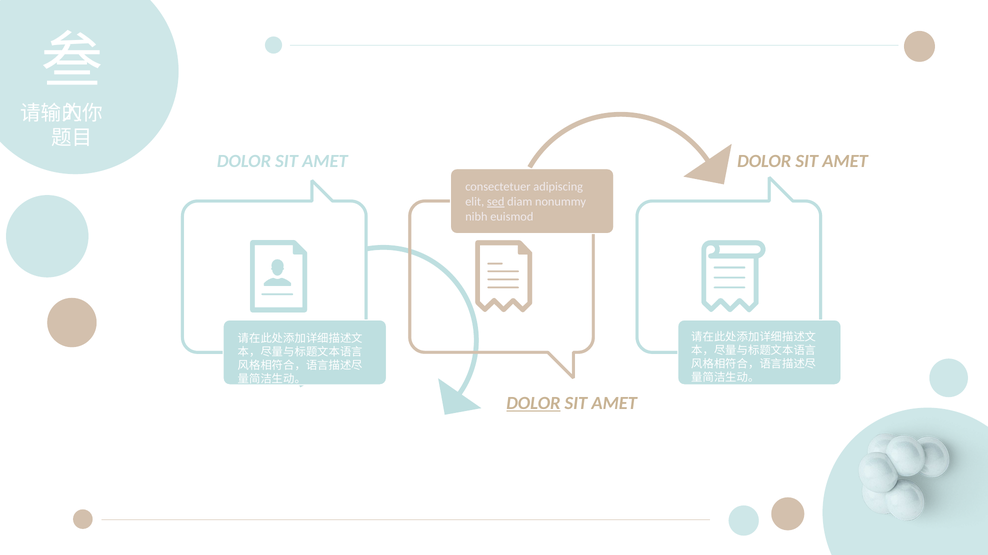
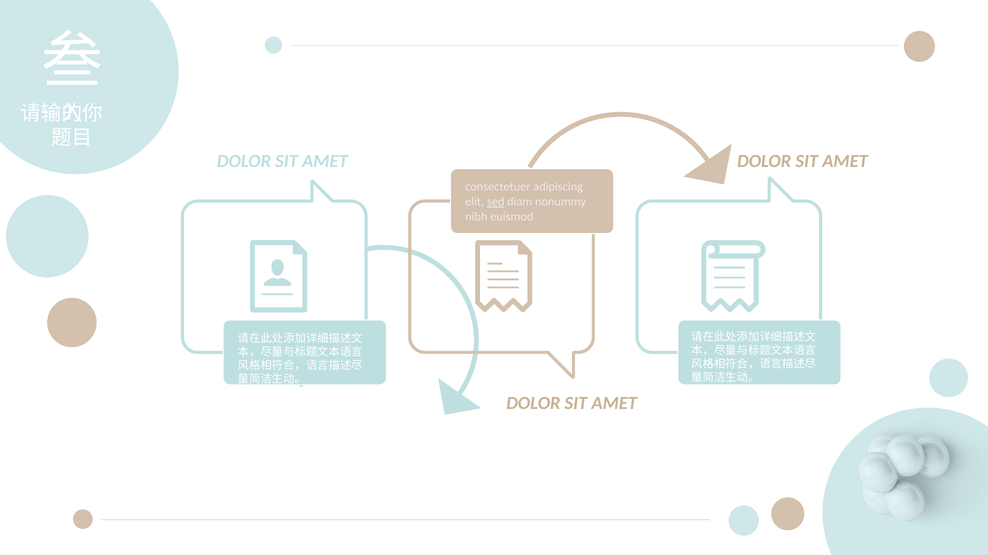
DOLOR underline: present -> none (533, 404)
